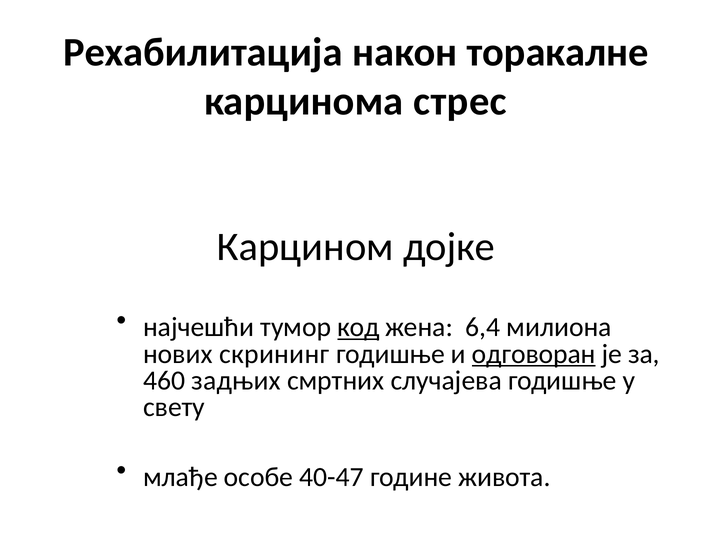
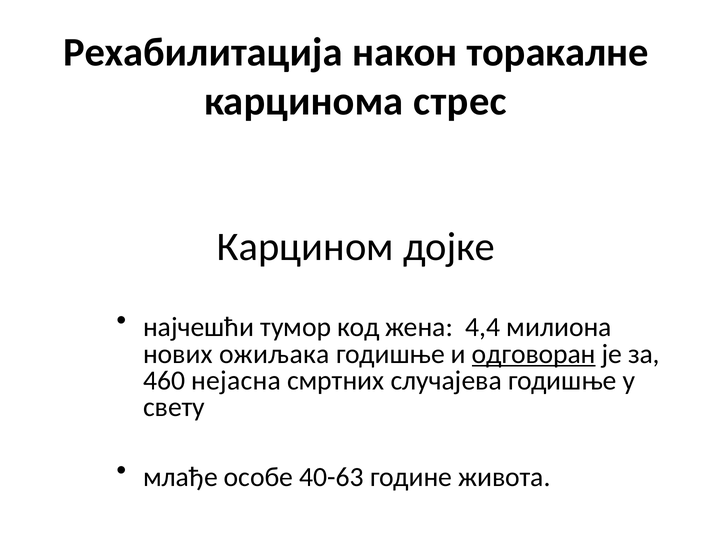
код underline: present -> none (358, 327)
6,4: 6,4 -> 4,4 (483, 327)
скрининг: скрининг -> ожиљака (274, 354)
задњих: задњих -> нејасна (236, 380)
40-47: 40-47 -> 40-63 (332, 477)
